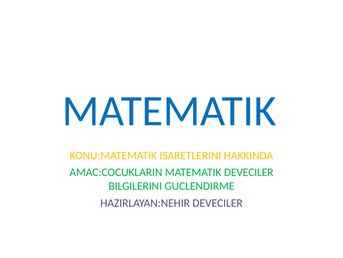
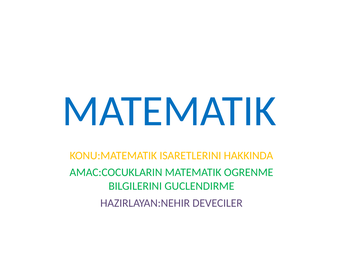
MATEMATIK DEVECILER: DEVECILER -> OGRENME (249, 172)
